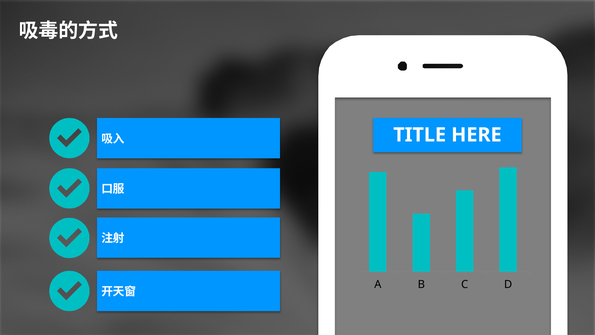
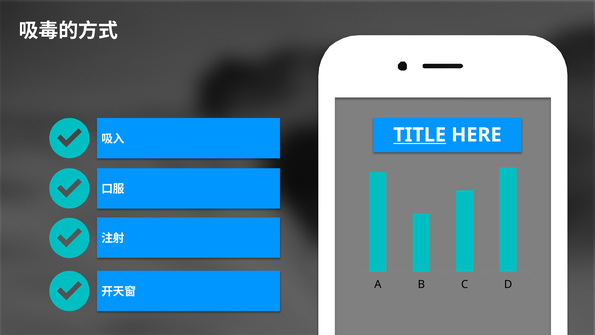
TITLE underline: none -> present (420, 135)
